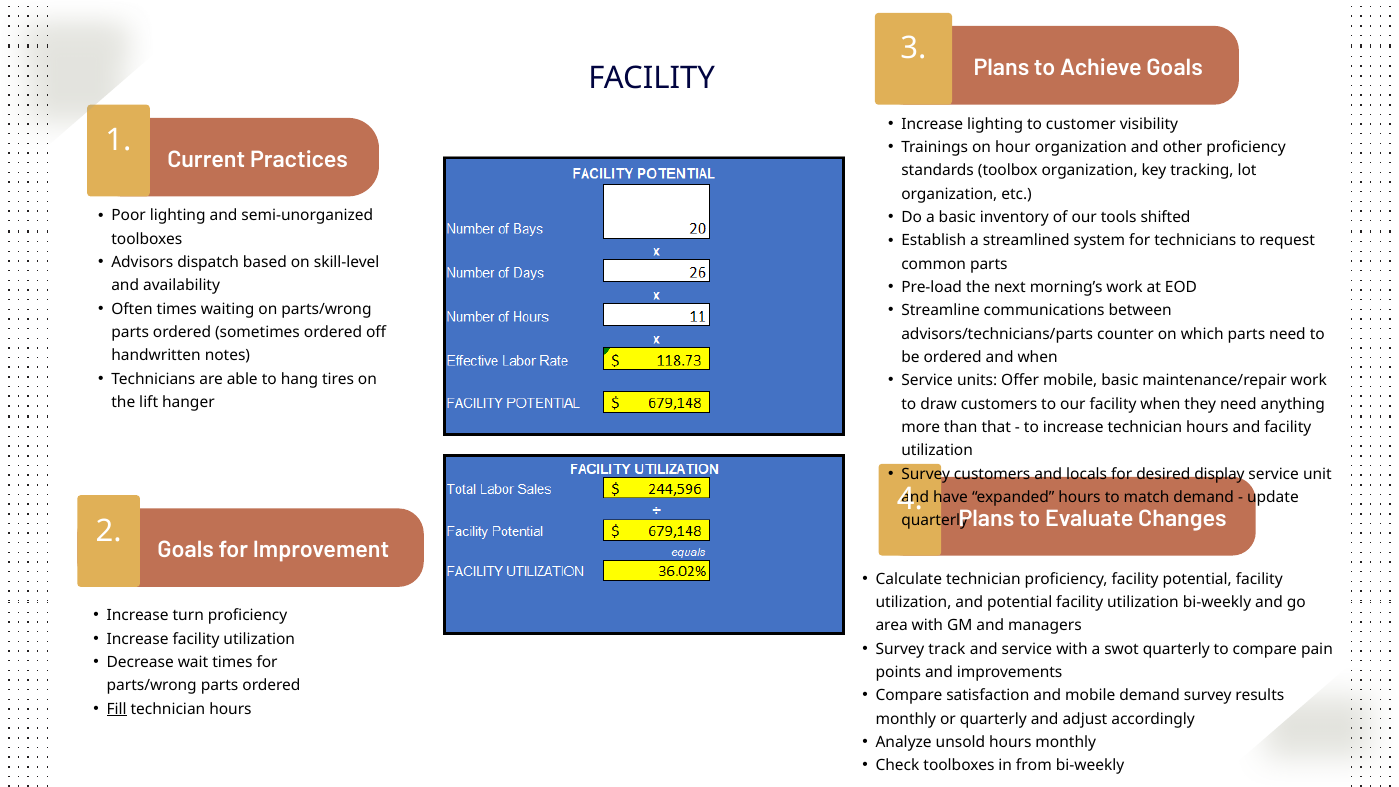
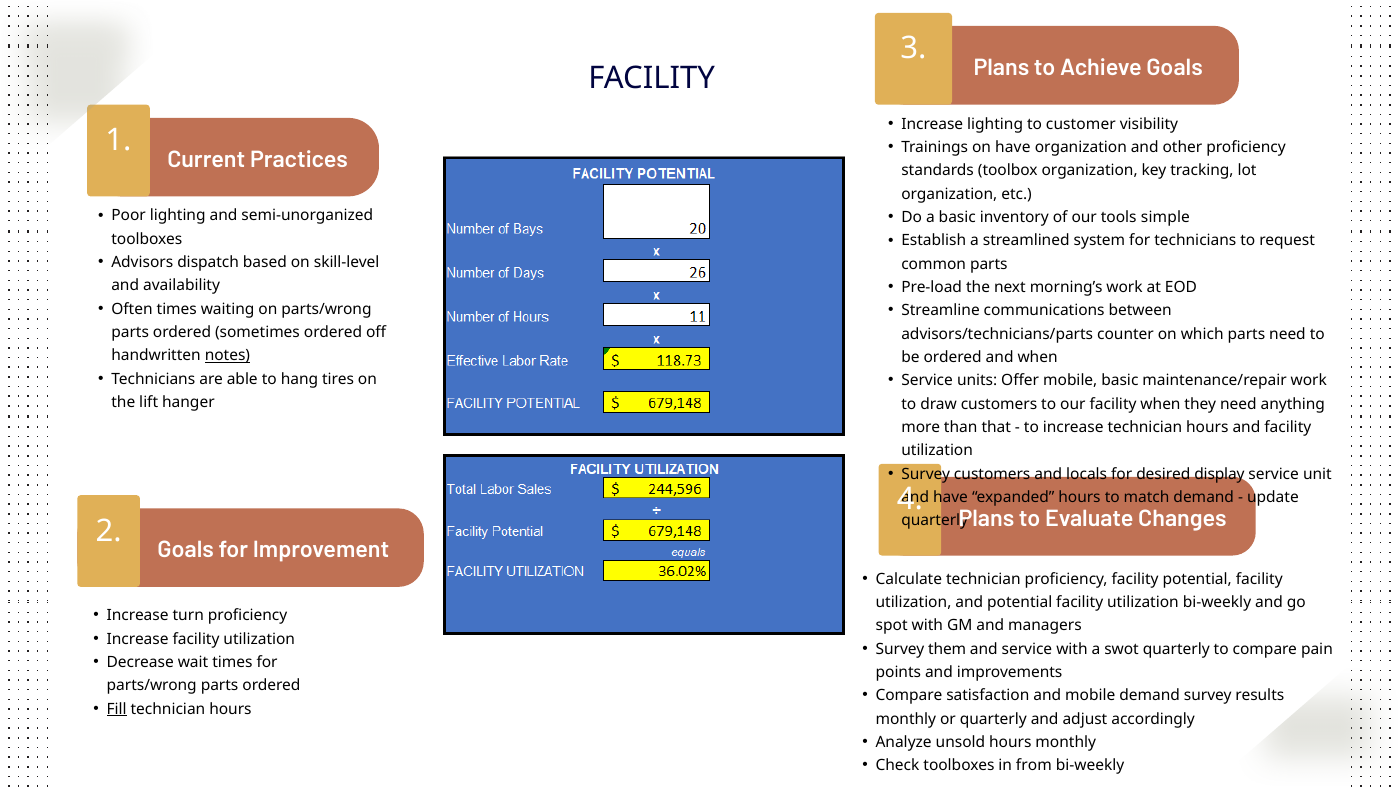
on hour: hour -> have (1013, 147)
shifted: shifted -> simple (1165, 217)
notes underline: none -> present (227, 356)
area: area -> spot (892, 626)
track: track -> them (947, 649)
